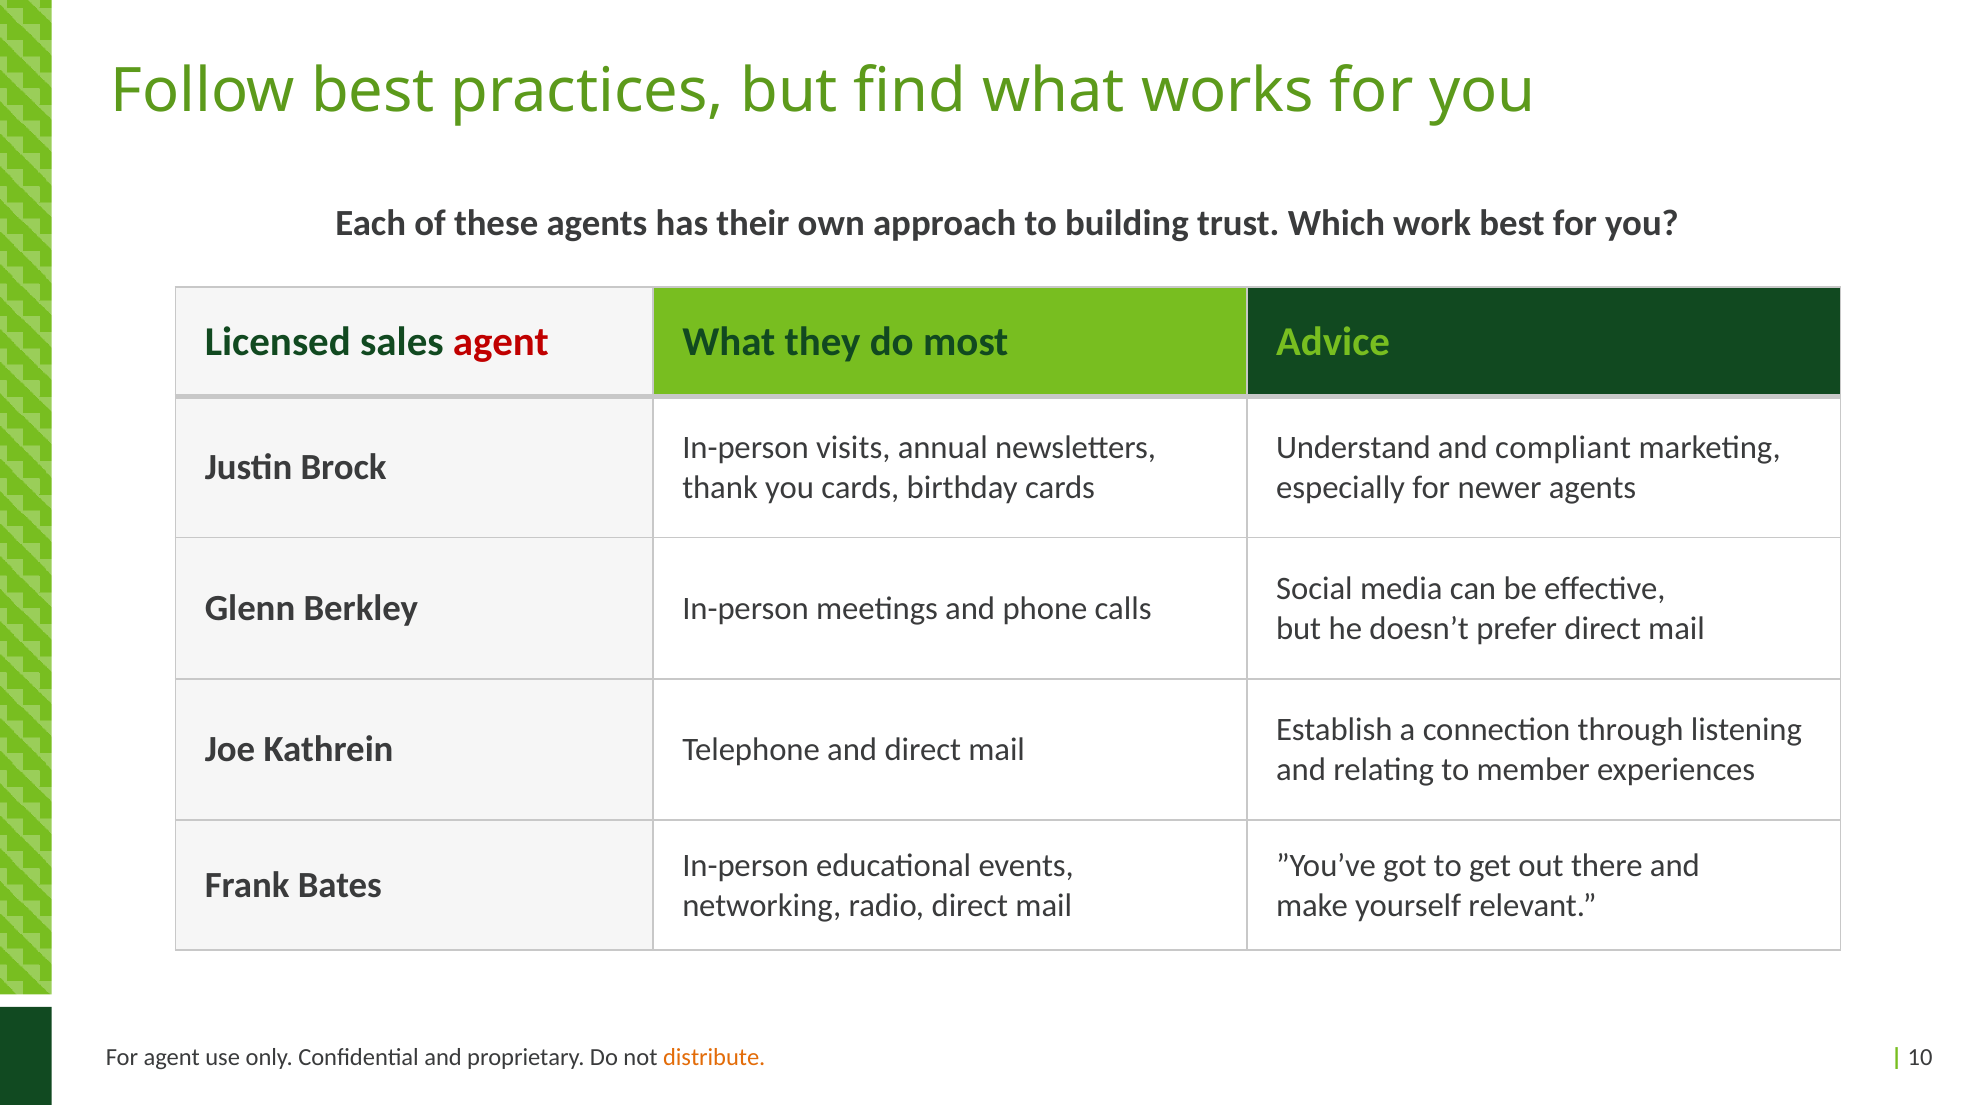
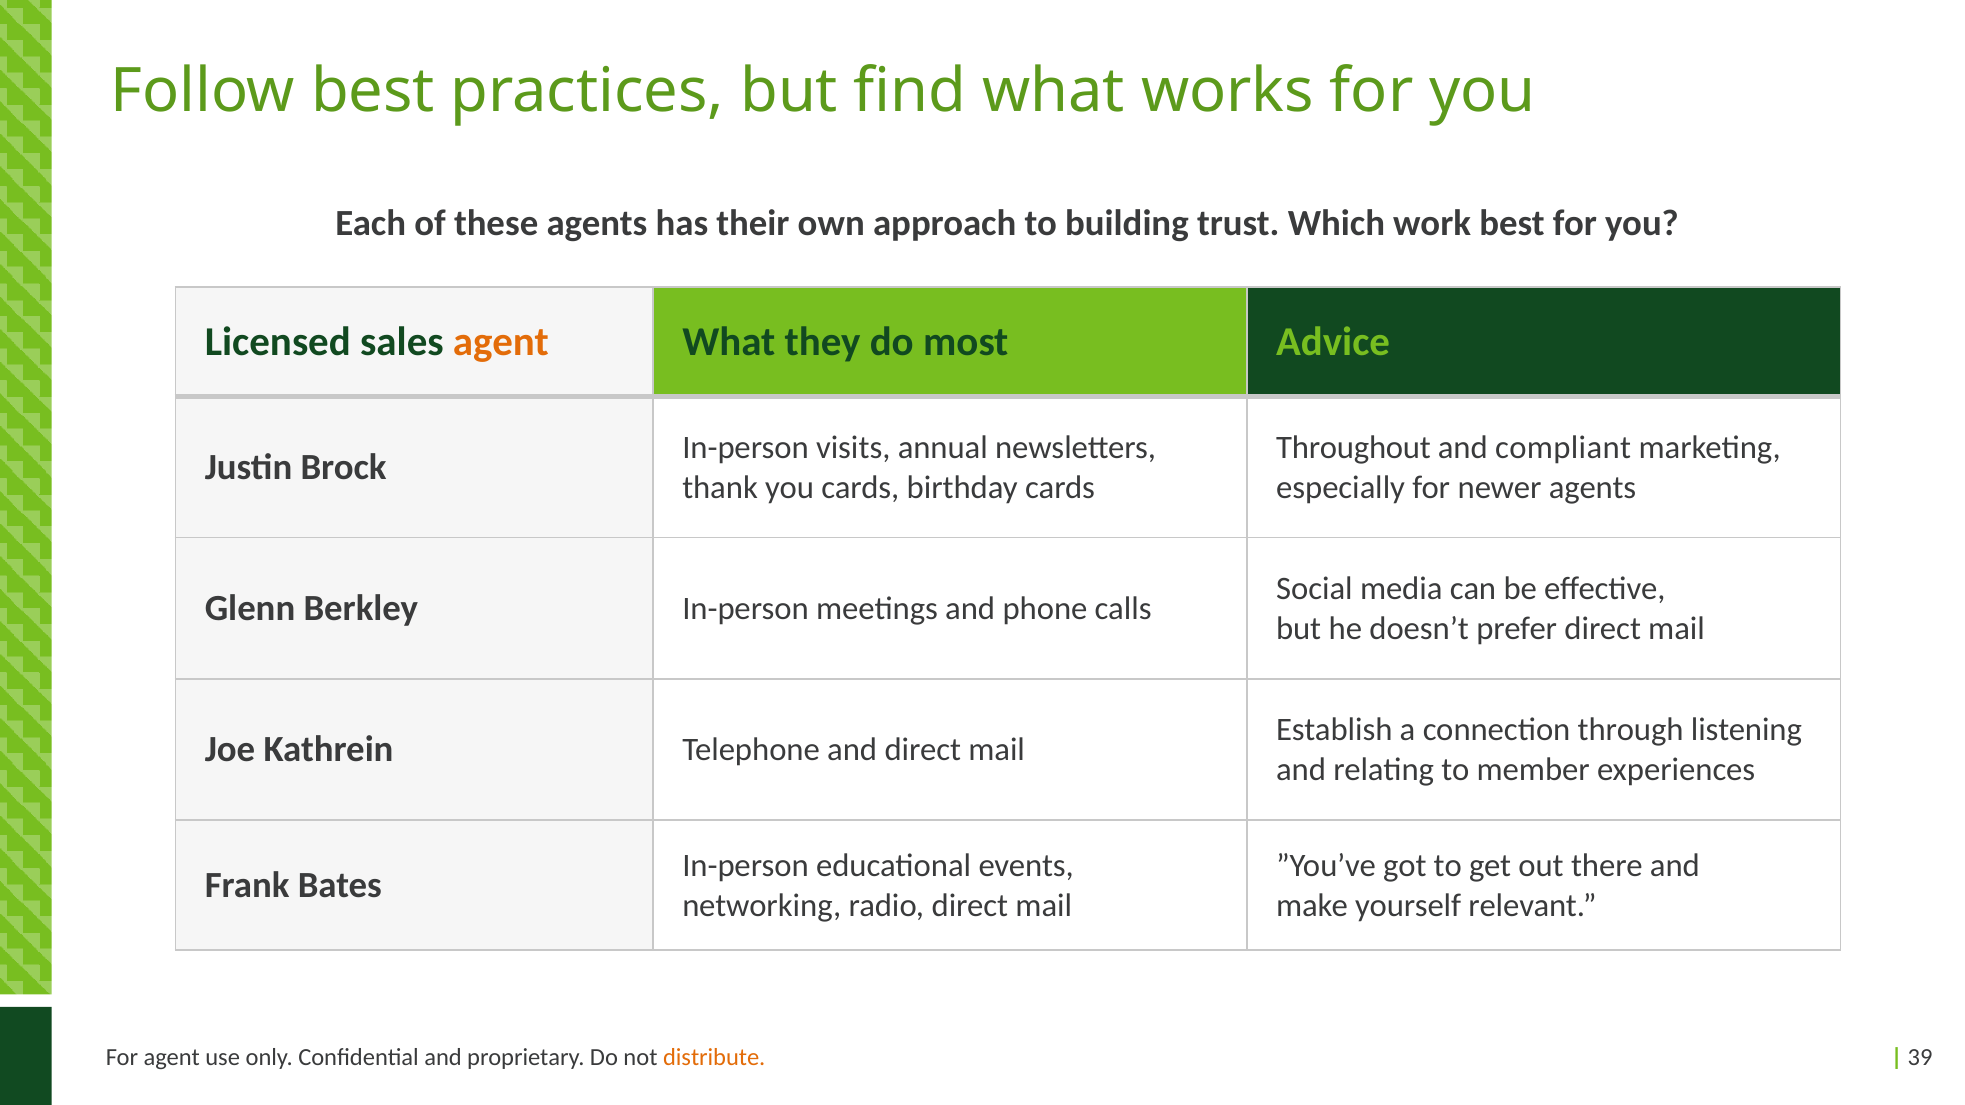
agent colour: red -> orange (501, 342)
Understand: Understand -> Throughout (1354, 447)
10: 10 -> 39 (1920, 1058)
